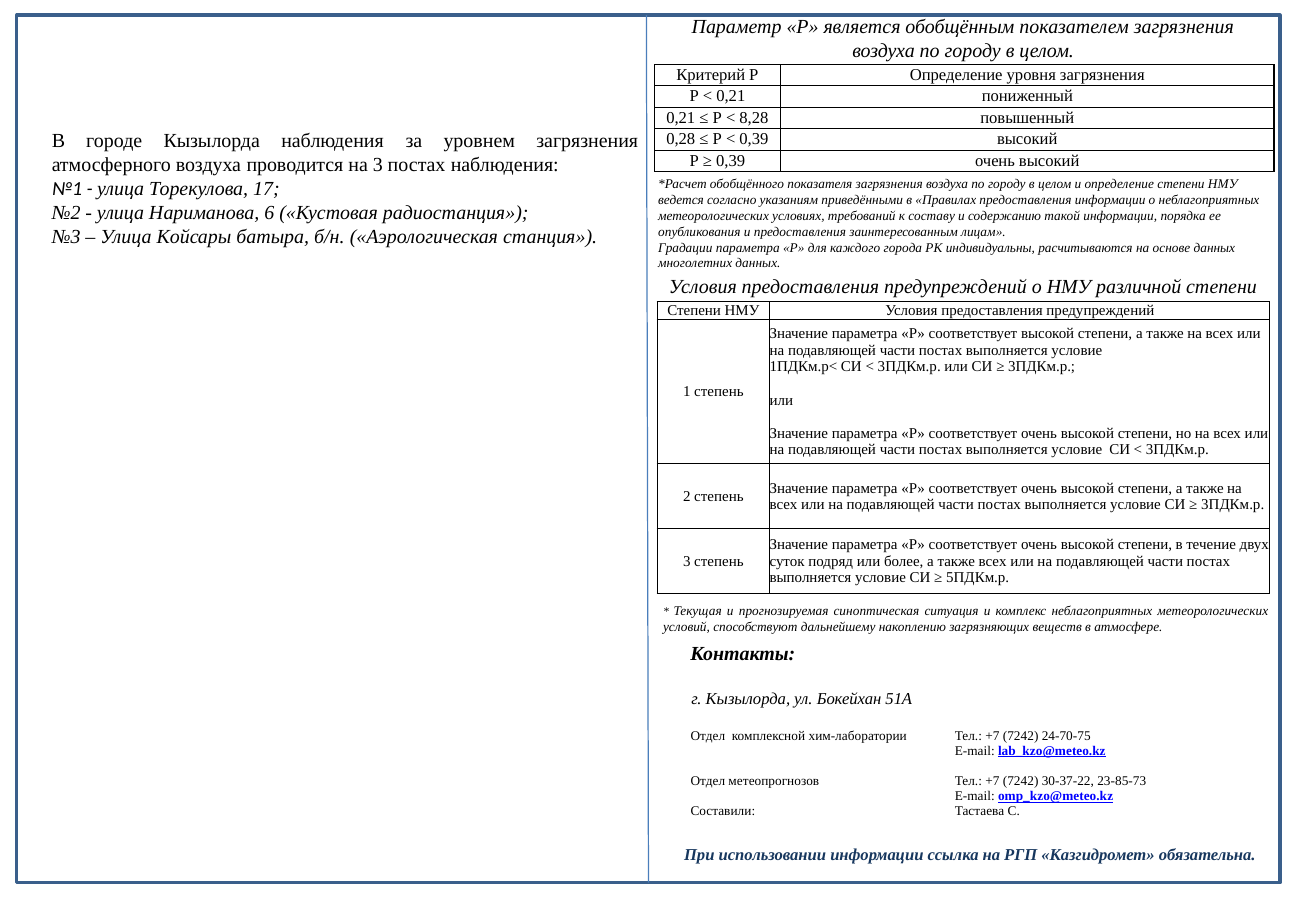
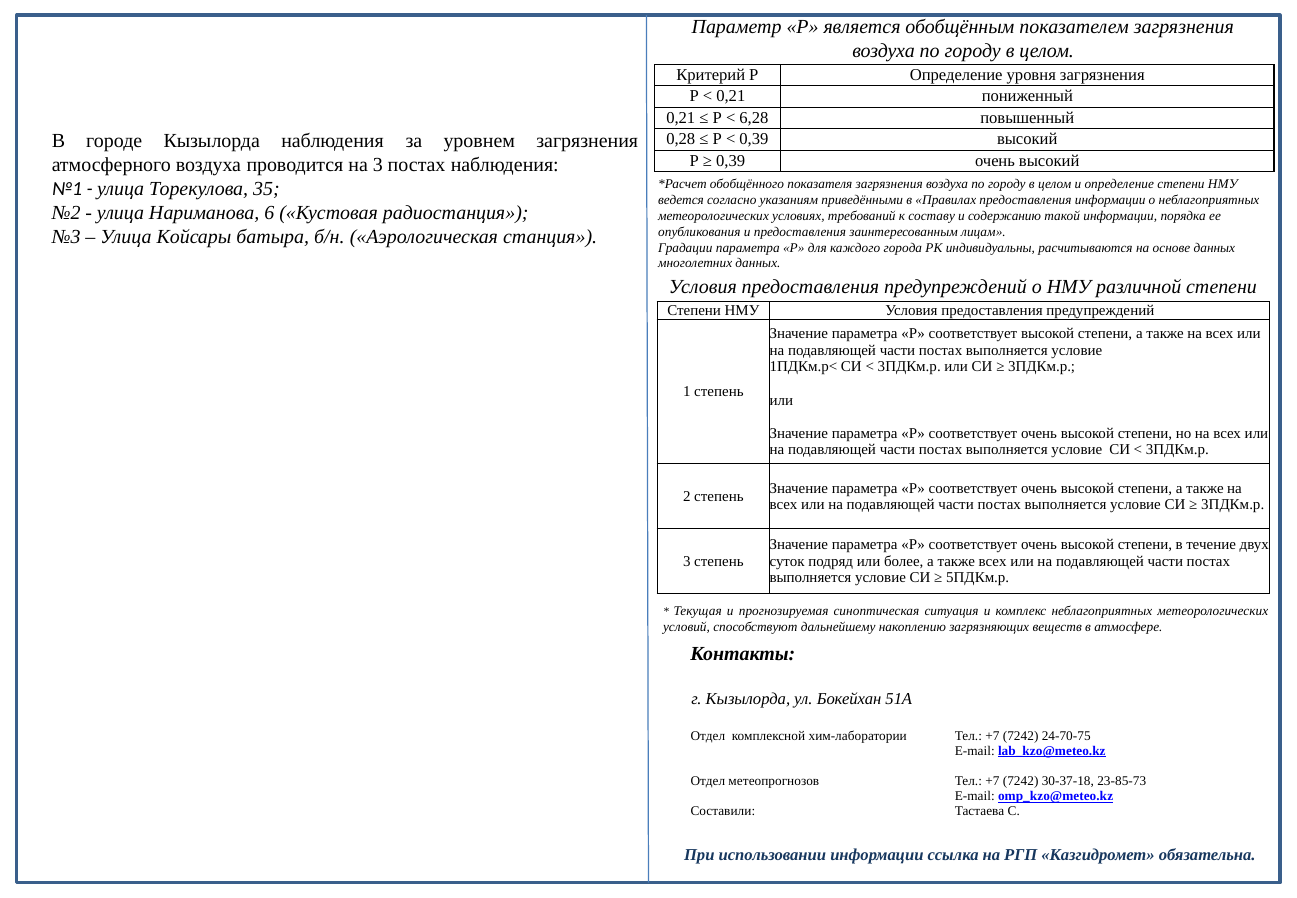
8,28: 8,28 -> 6,28 (754, 118)
17: 17 -> 35 (266, 189)
30-37-22: 30-37-22 -> 30-37-18 (1068, 781)
